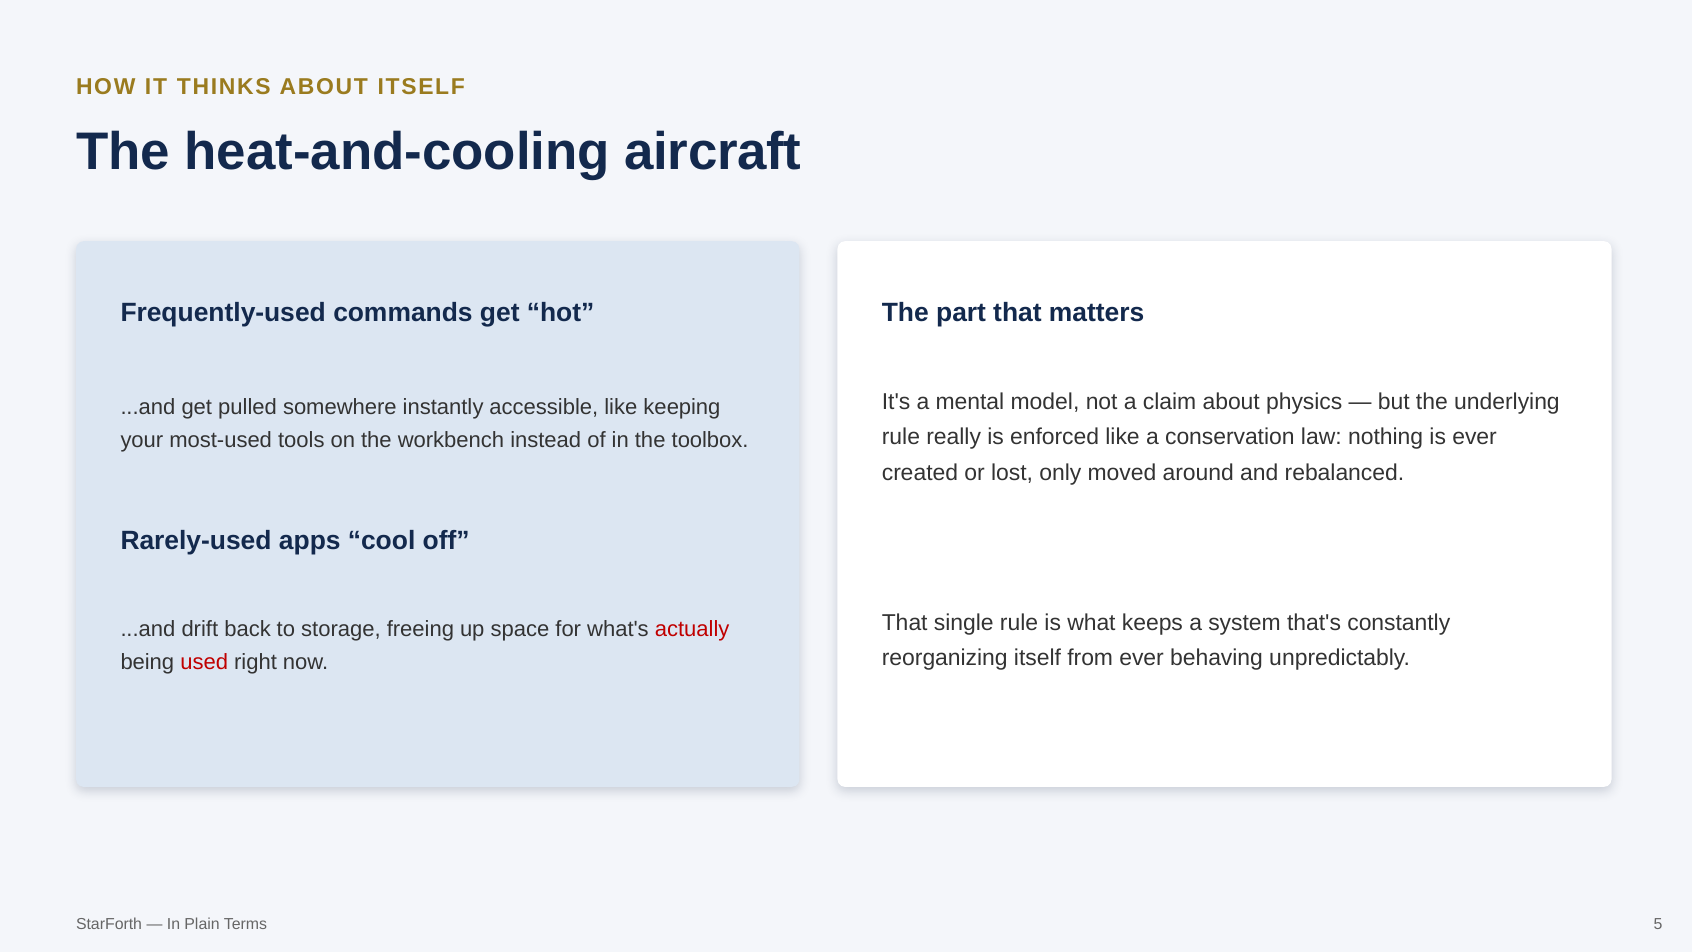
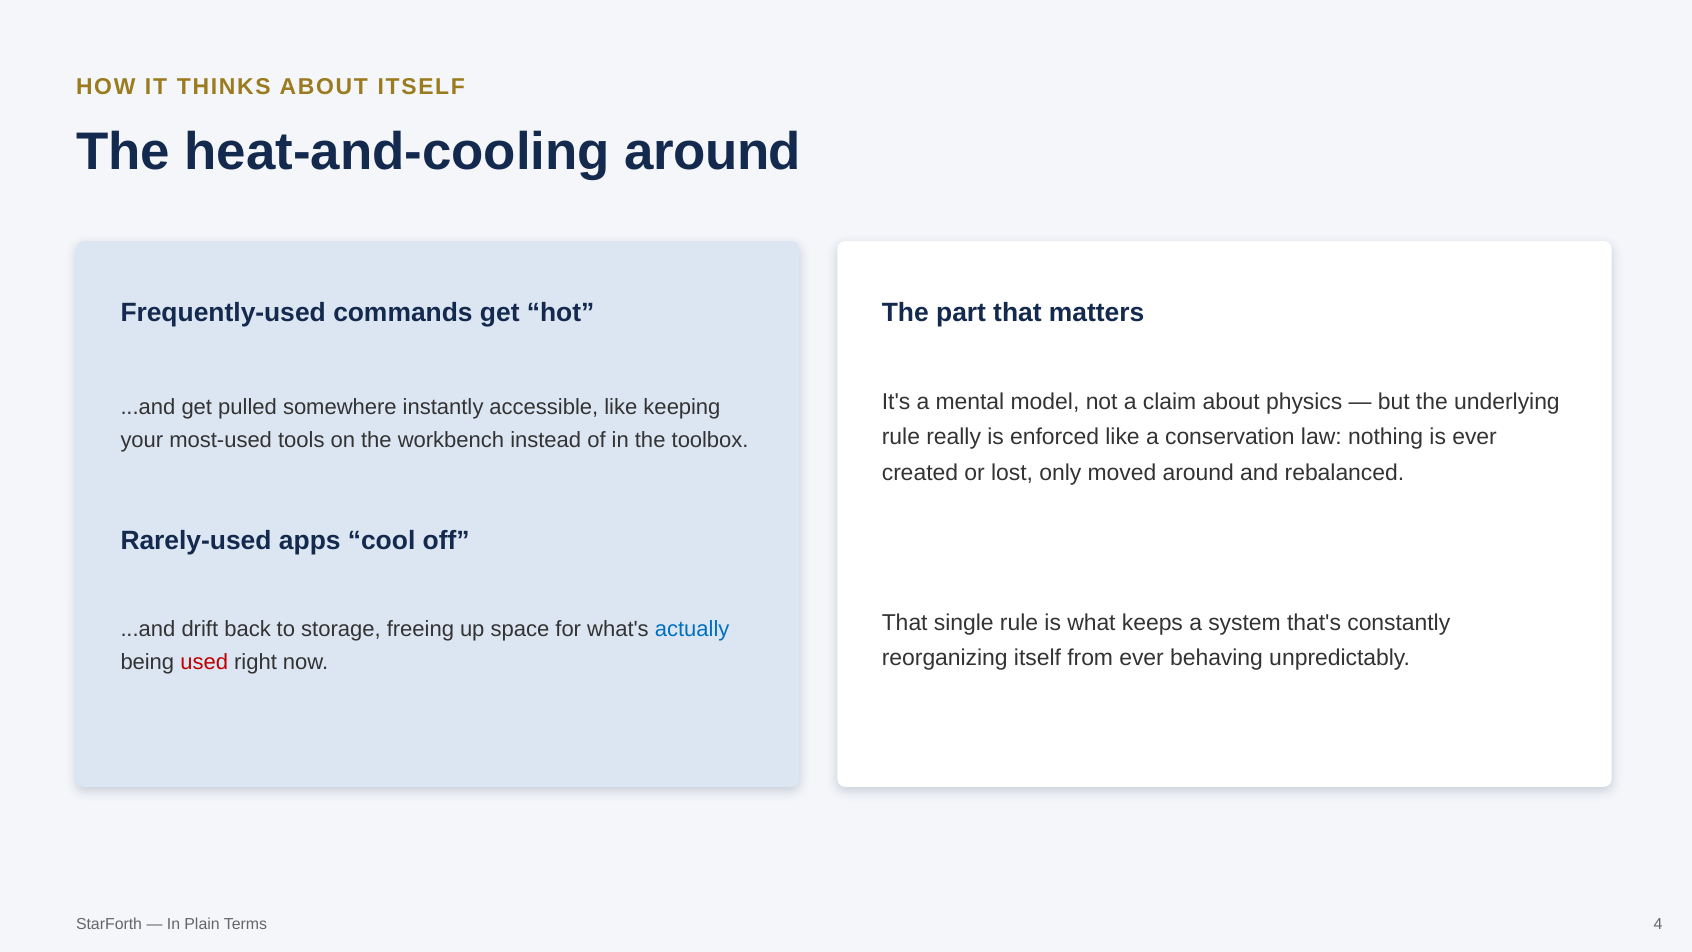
heat-and-cooling aircraft: aircraft -> around (713, 152)
actually colour: red -> blue (692, 629)
5: 5 -> 4 (1658, 924)
